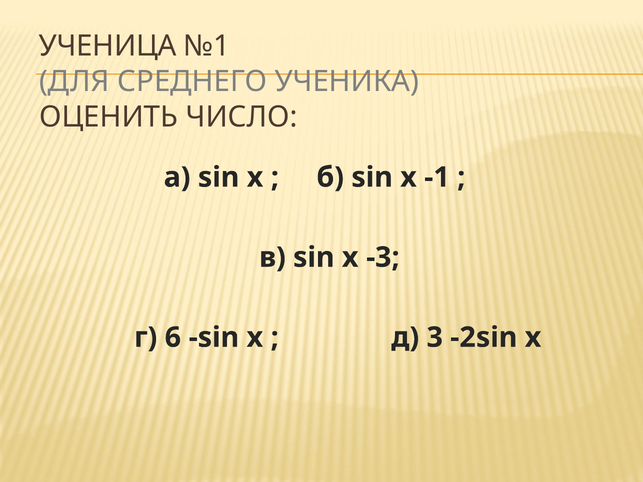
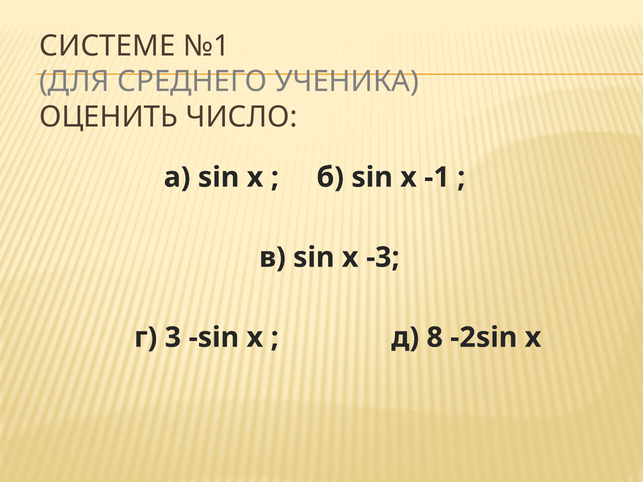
УЧЕНИЦА: УЧЕНИЦА -> СИСТЕМЕ (107, 46)
6: 6 -> 3 (173, 338)
3: 3 -> 8 (435, 338)
